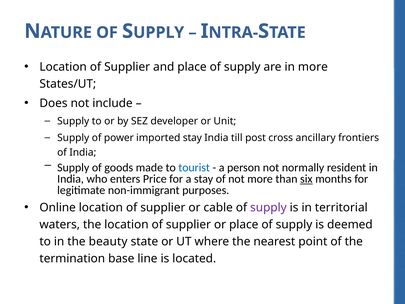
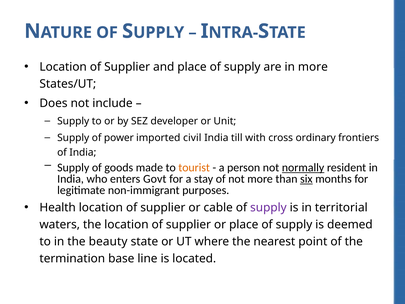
imported stay: stay -> civil (192, 138)
post: post -> with (255, 138)
ancillary: ancillary -> ordinary (316, 138)
tourist colour: blue -> orange (194, 168)
normally underline: none -> present (303, 168)
Price: Price -> Govt (155, 179)
Online: Online -> Health (58, 207)
